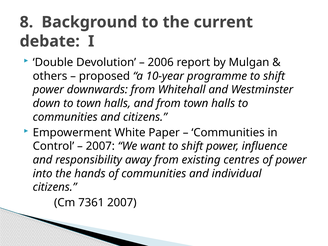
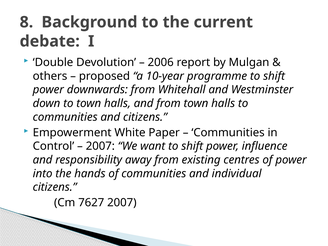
7361: 7361 -> 7627 (91, 203)
